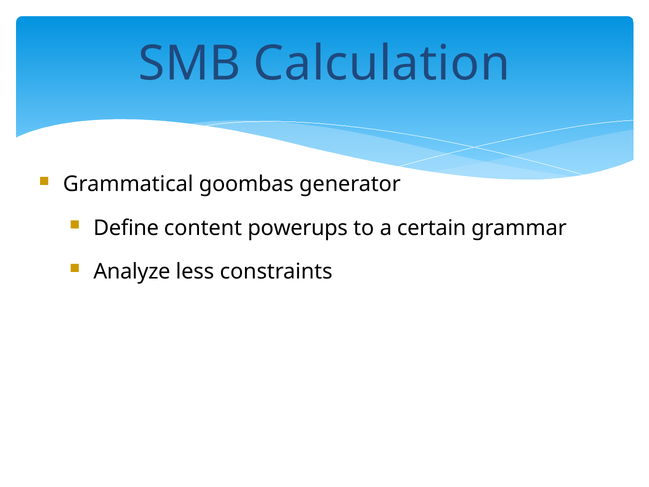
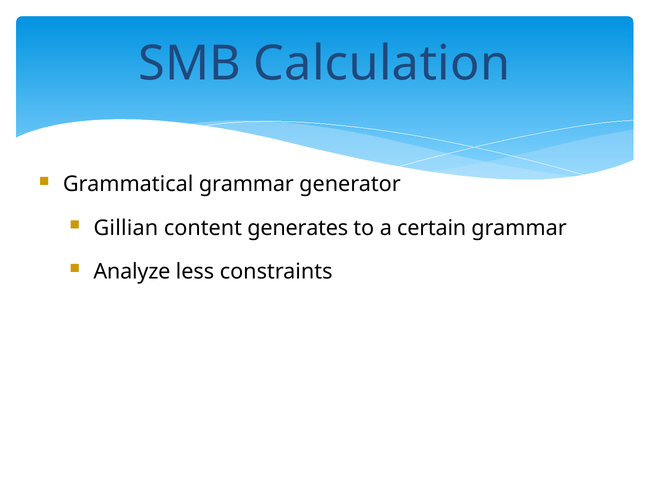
Grammatical goombas: goombas -> grammar (246, 184)
Define: Define -> Gillian (126, 228)
powerups: powerups -> generates (298, 228)
